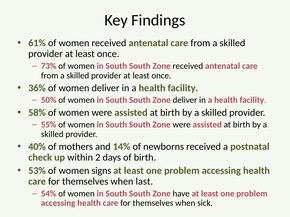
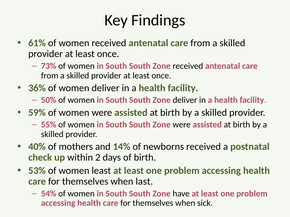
58%: 58% -> 59% (37, 113)
women signs: signs -> least (101, 171)
